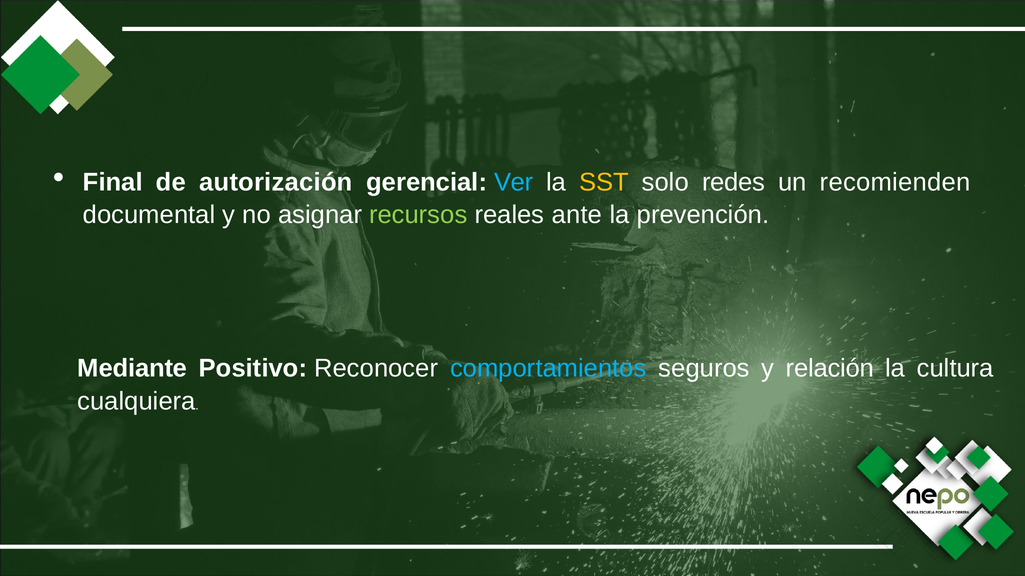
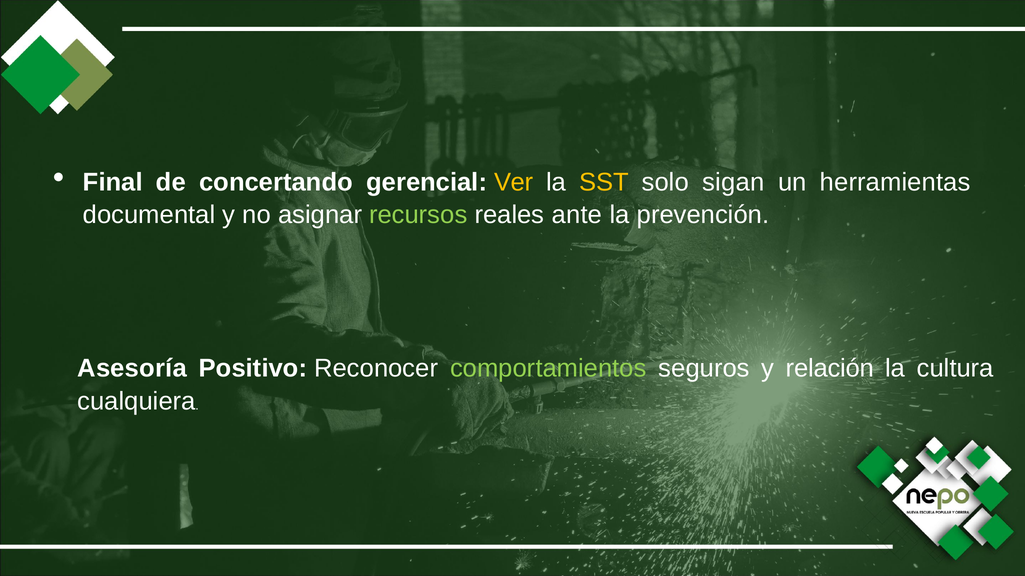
autorización: autorización -> concertando (276, 182)
Ver colour: light blue -> yellow (514, 182)
redes: redes -> sigan (733, 182)
recomienden: recomienden -> herramientas (895, 182)
Mediante: Mediante -> Asesoría (132, 369)
comportamientos colour: light blue -> light green (548, 369)
